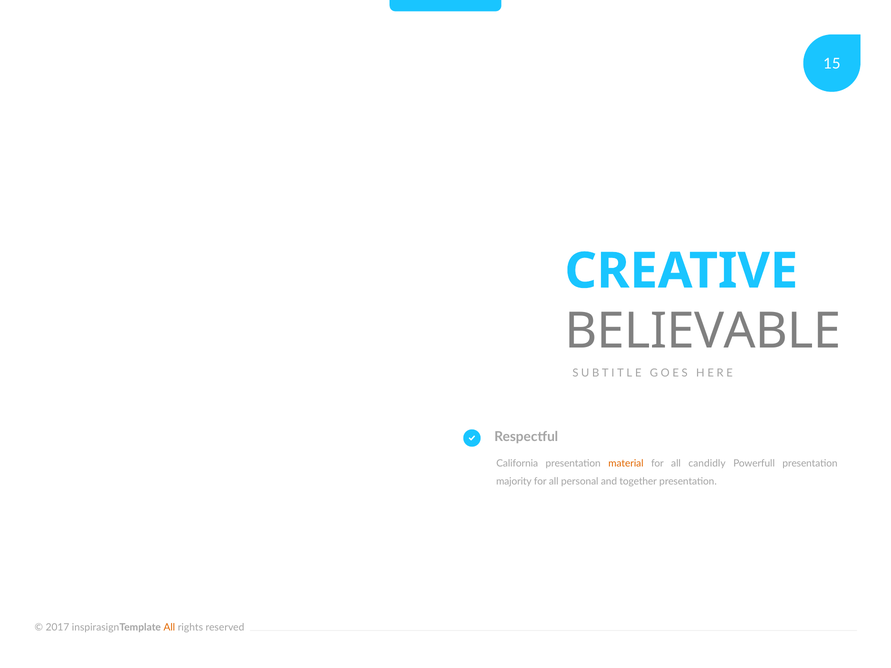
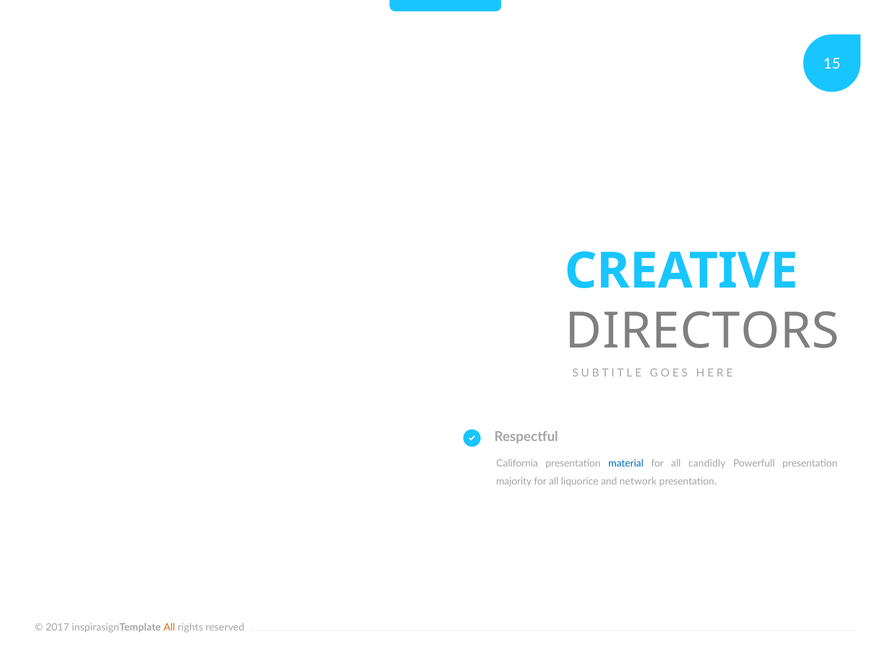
BELIEVABLE: BELIEVABLE -> DIRECTORS (702, 331)
material colour: orange -> blue (626, 464)
personal: personal -> liquorice (580, 482)
together: together -> network (638, 482)
